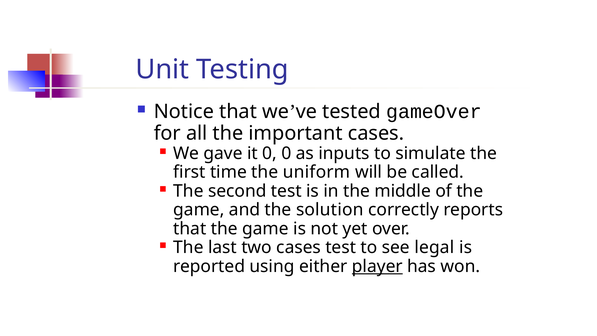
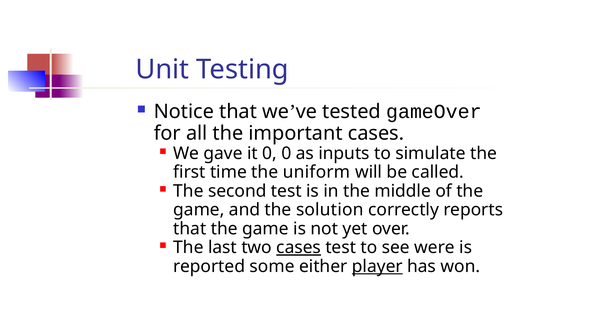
cases underline: none -> present (299, 247)
legal: legal -> were (435, 247)
using: using -> some (272, 266)
